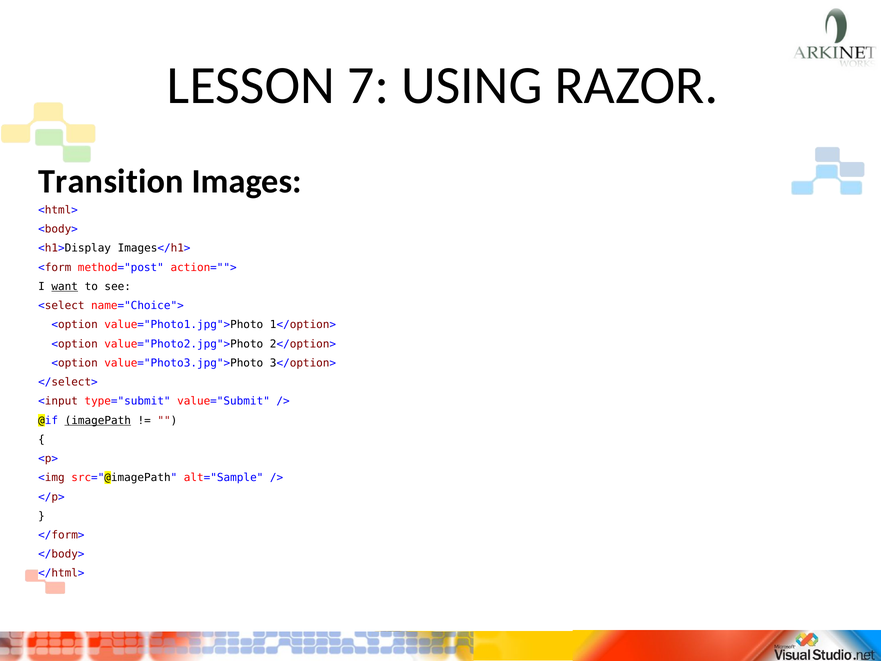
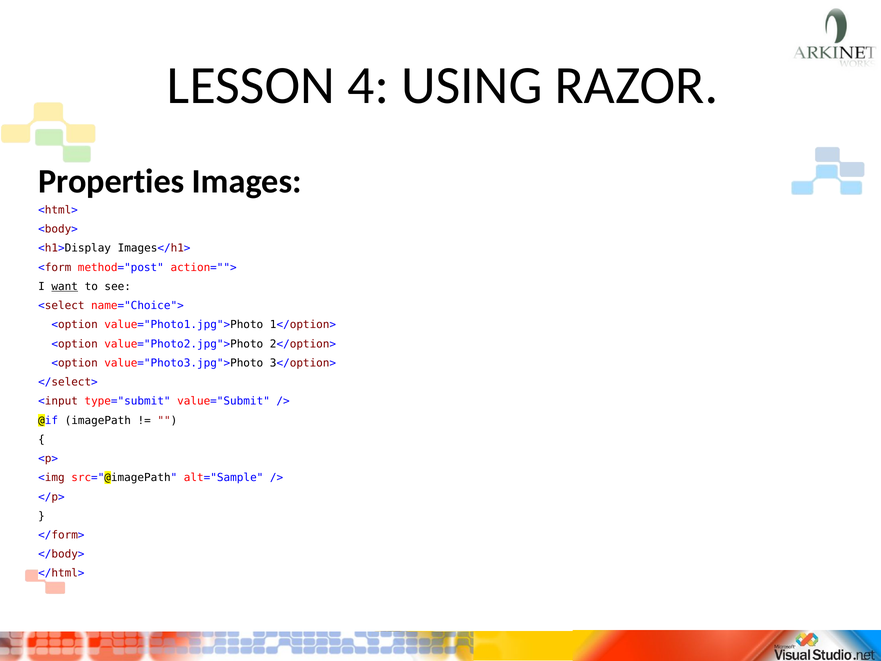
7: 7 -> 4 (368, 85)
Transition: Transition -> Properties (111, 182)
imagePath underline: present -> none (98, 420)
